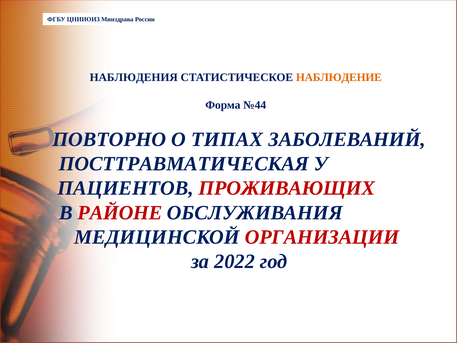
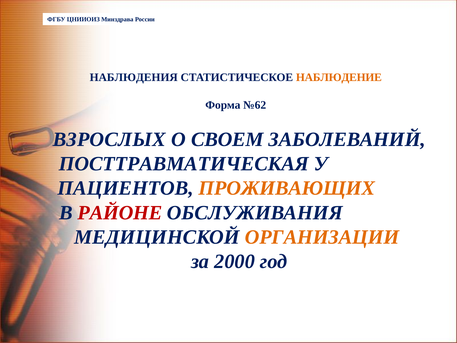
№44: №44 -> №62 (255, 105)
ПОВТОРНО: ПОВТОРНО -> ВЗРОСЛЫХ (109, 139)
ТИПАХ: ТИПАХ -> СВОЕМ (227, 139)
ПРОЖИВАЮЩИХ colour: red -> orange (287, 188)
ОРГАНИЗАЦИИ colour: red -> orange (322, 237)
2022: 2022 -> 2000 (235, 261)
